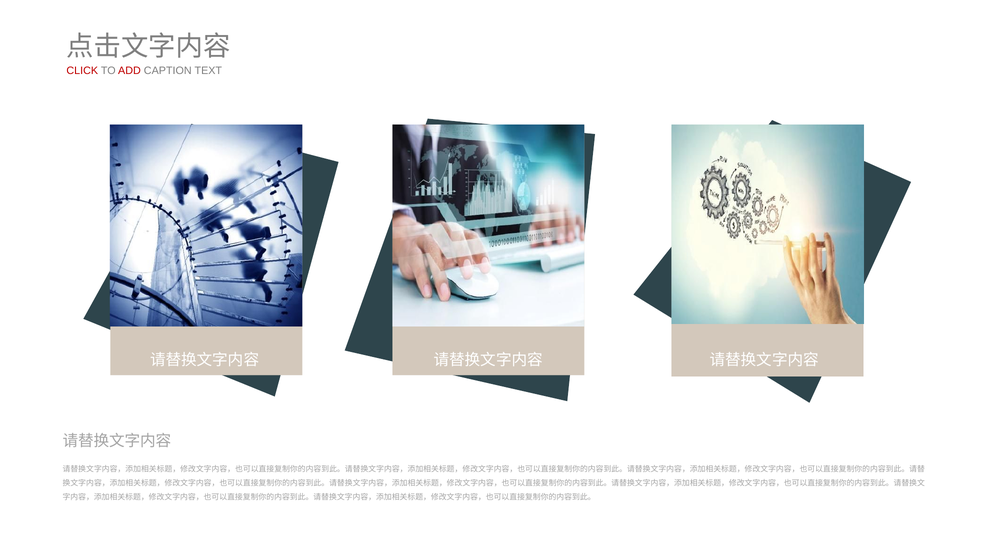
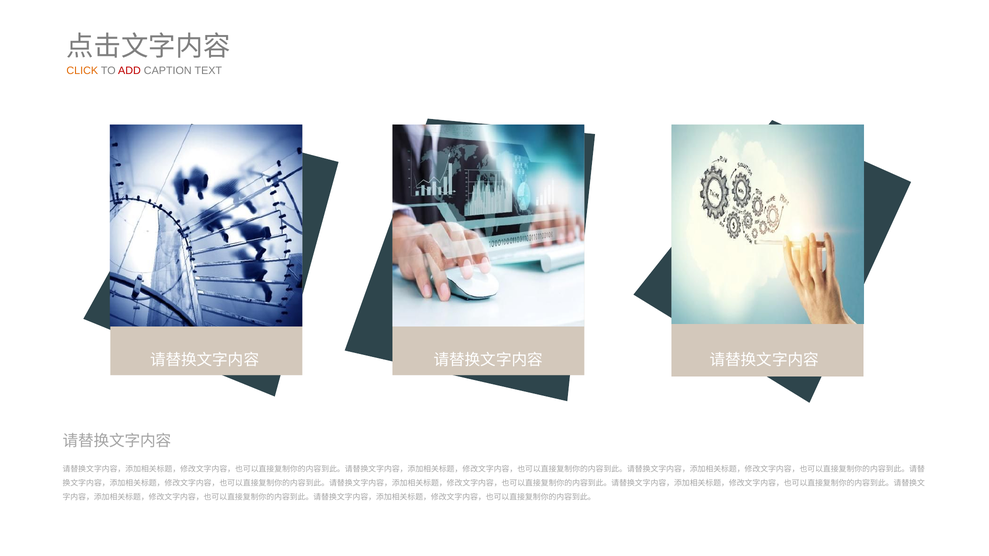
CLICK colour: red -> orange (82, 71)
